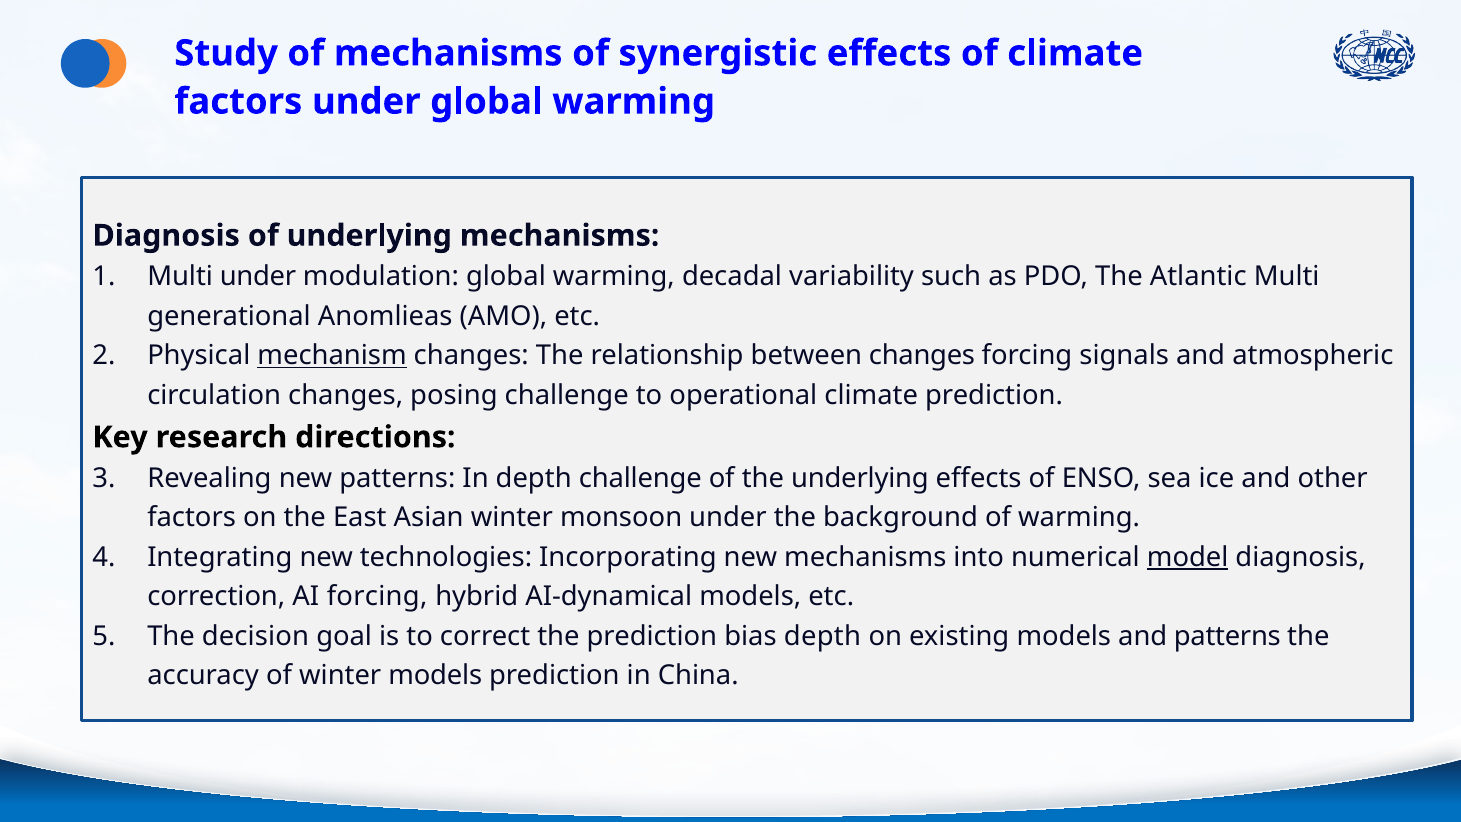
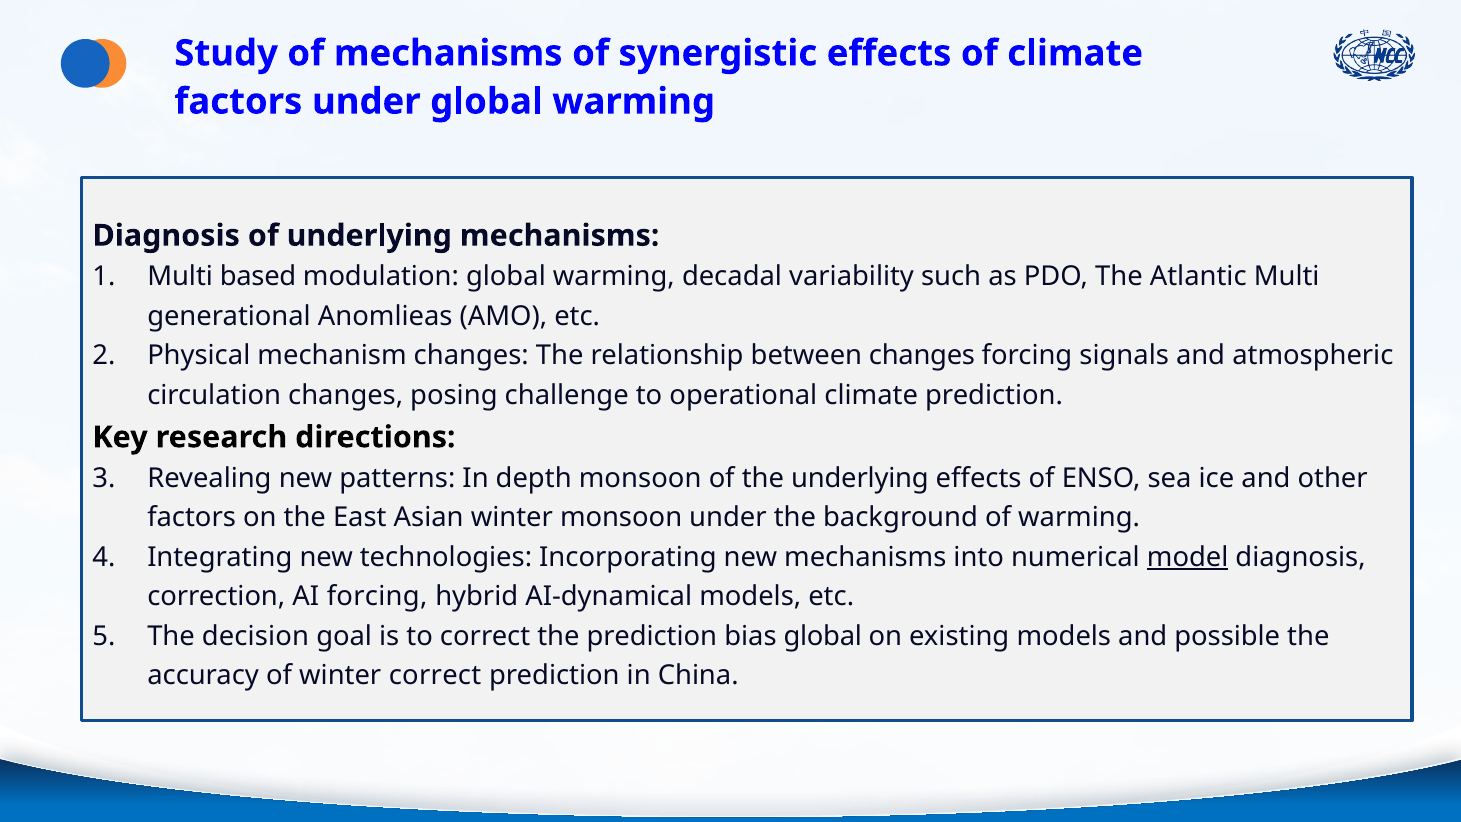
Multi under: under -> based (258, 277)
mechanism underline: present -> none (332, 356)
depth challenge: challenge -> monsoon (640, 478)
bias depth: depth -> global (823, 636)
and patterns: patterns -> possible (1227, 636)
winter models: models -> correct (435, 675)
